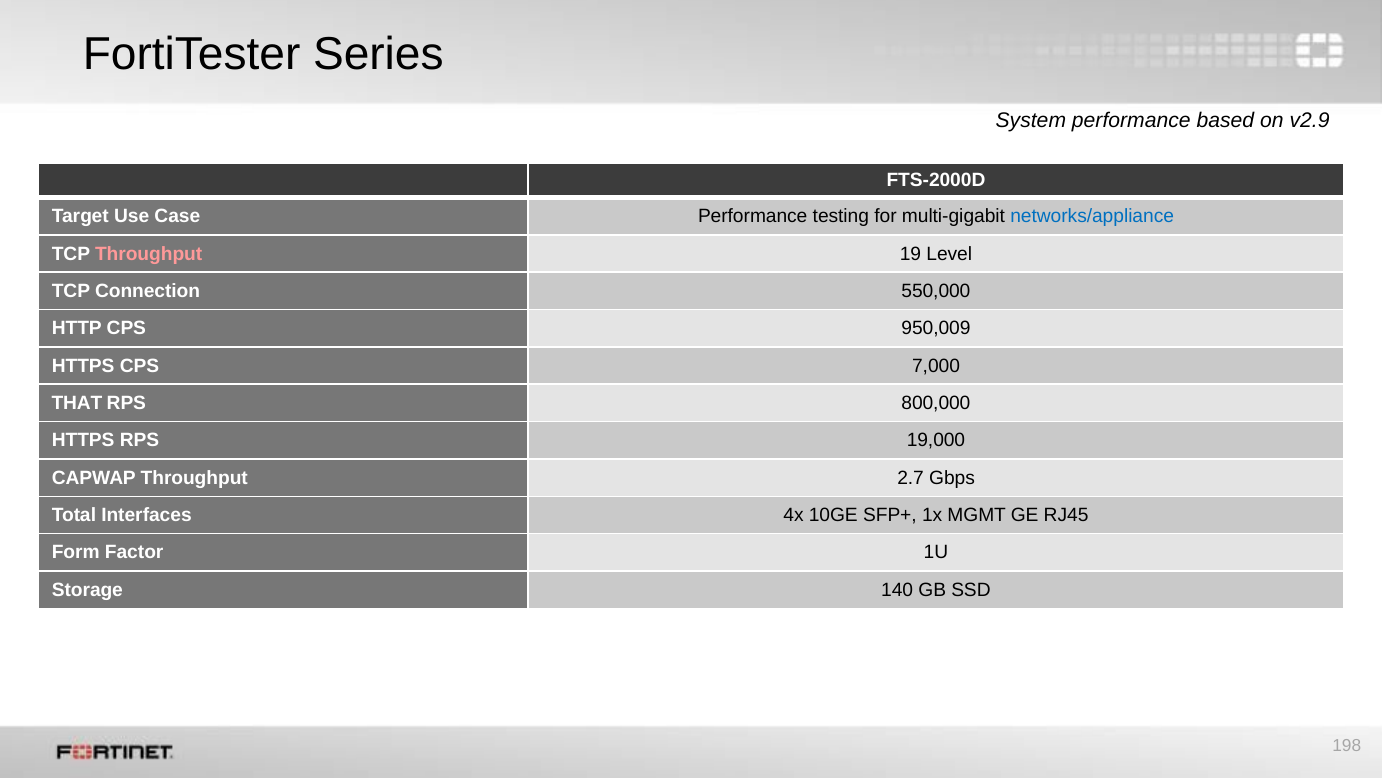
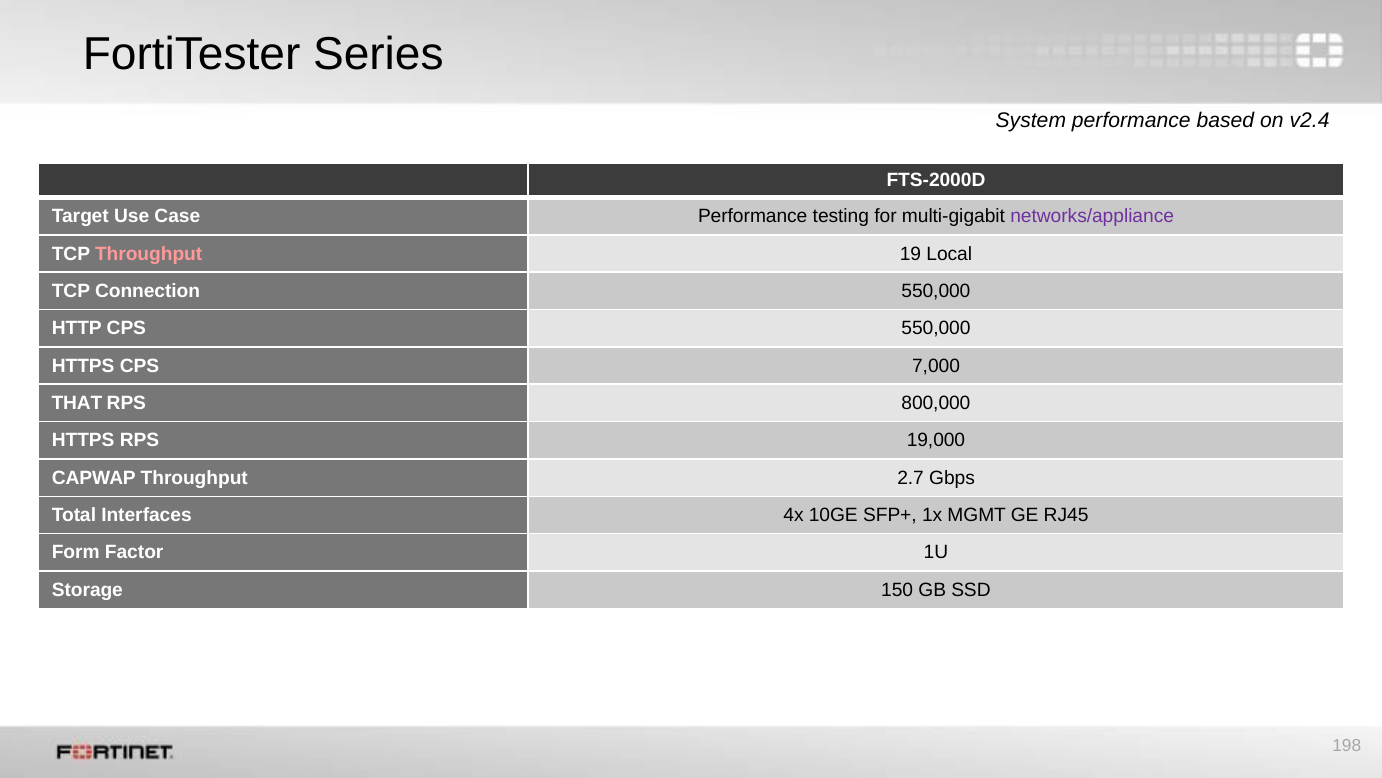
v2.9: v2.9 -> v2.4 (1310, 120)
networks/appliance colour: blue -> purple (1092, 216)
Level: Level -> Local (949, 254)
CPS 950,009: 950,009 -> 550,000 (936, 328)
140: 140 -> 150 (897, 590)
